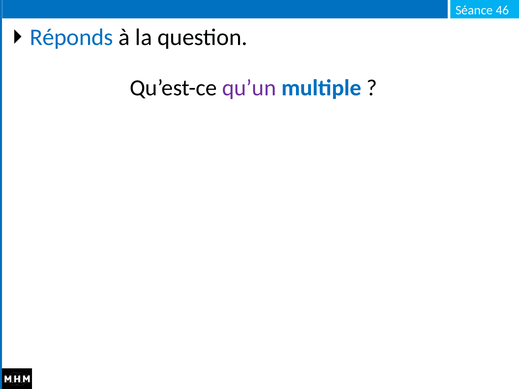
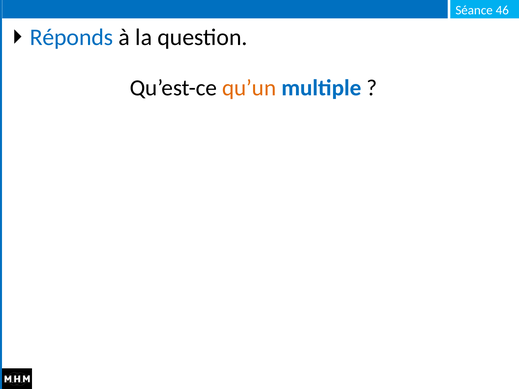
qu’un colour: purple -> orange (249, 88)
